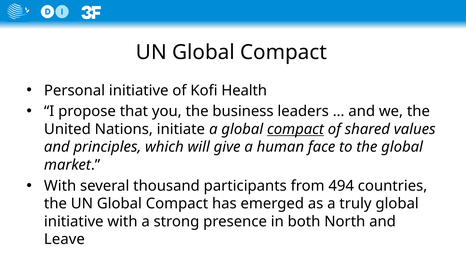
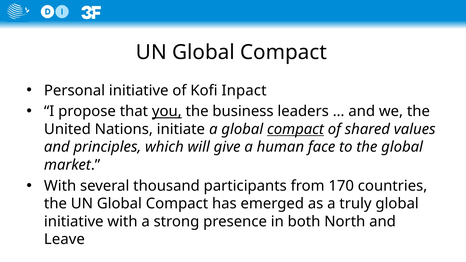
Health: Health -> Inpact (244, 91)
you underline: none -> present (167, 111)
494: 494 -> 170 (341, 186)
